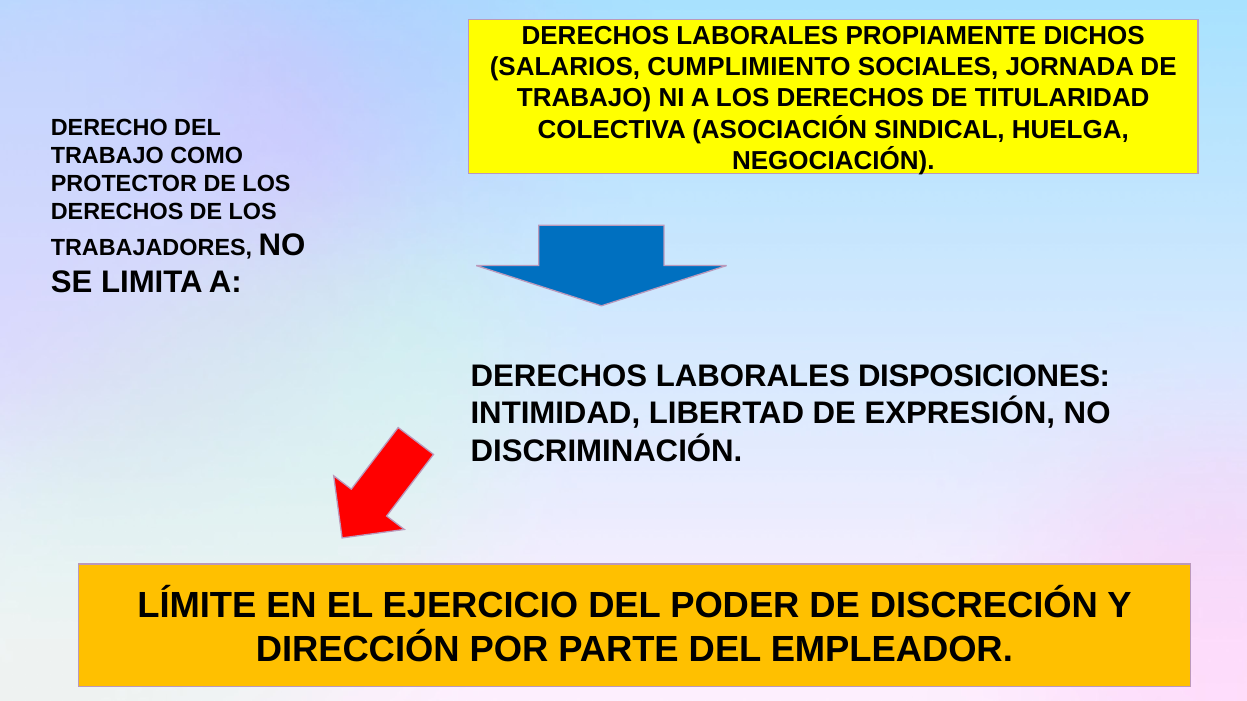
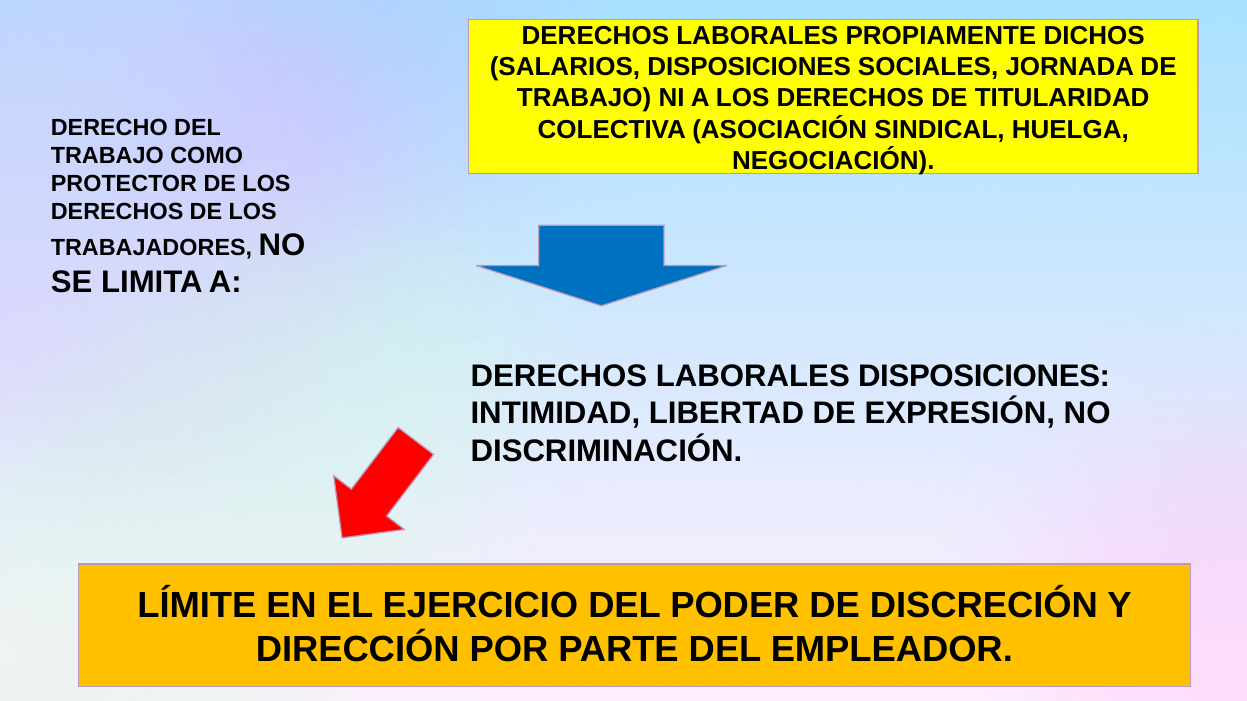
SALARIOS CUMPLIMIENTO: CUMPLIMIENTO -> DISPOSICIONES (749, 67)
